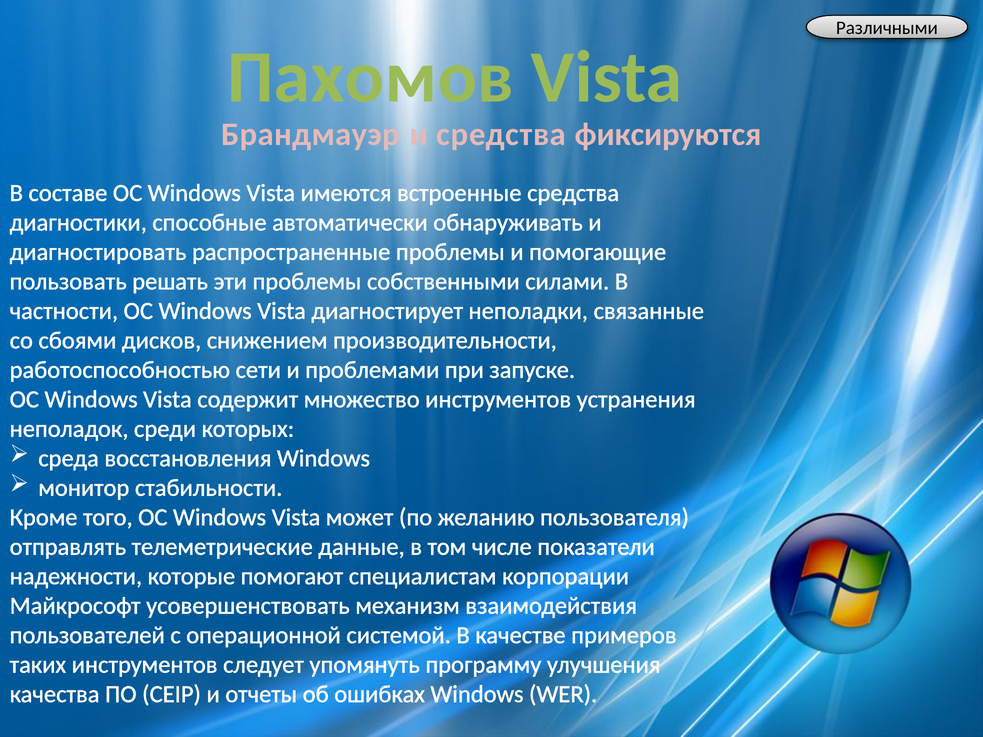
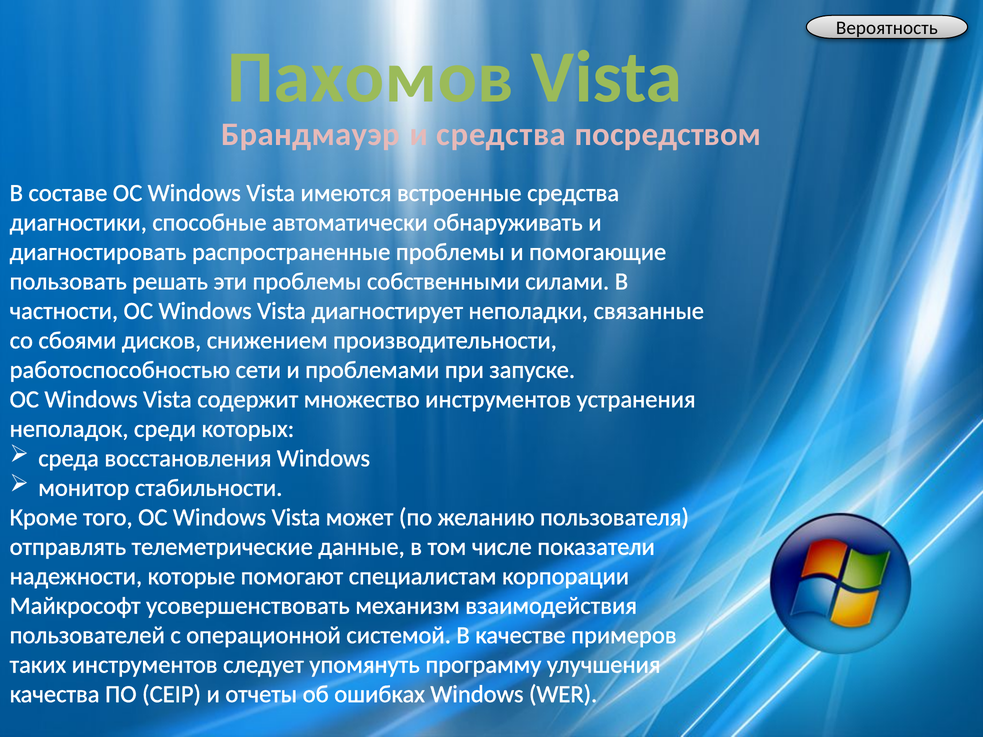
Различными: Различными -> Вероятность (887, 28)
фиксируются: фиксируются -> посредством (668, 134)
